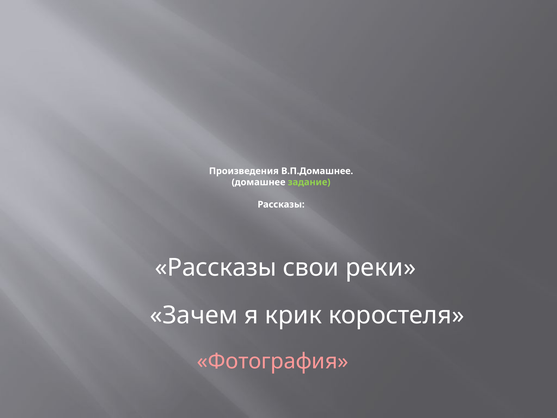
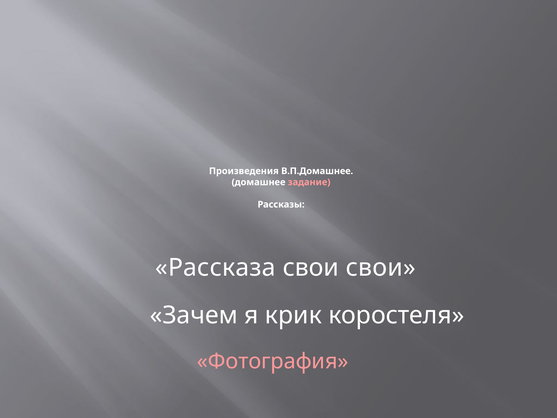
задание colour: light green -> pink (309, 182)
Рассказы: Рассказы -> Рассказа (215, 267)
свои реки: реки -> свои (381, 267)
